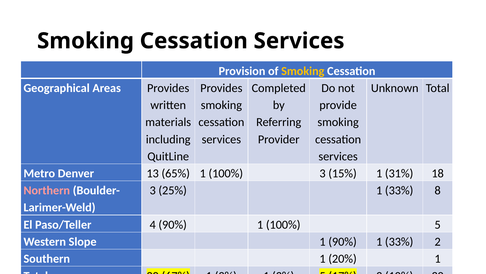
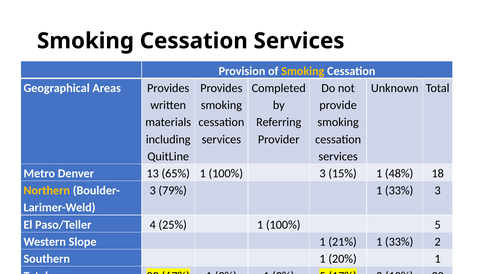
31%: 31% -> 48% (399, 173)
Northern colour: pink -> yellow (47, 190)
25%: 25% -> 79% (173, 190)
33% 8: 8 -> 3 (438, 190)
4 90%: 90% -> 25% (173, 224)
1 90%: 90% -> 21% (343, 241)
